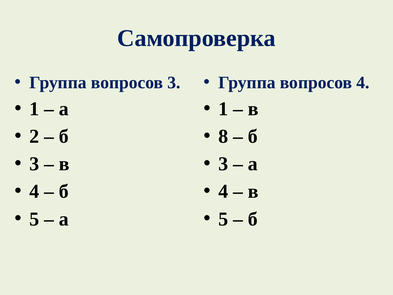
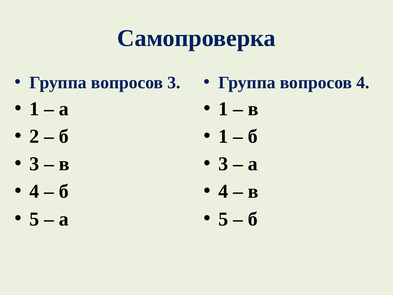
8: 8 -> 1 (223, 136)
